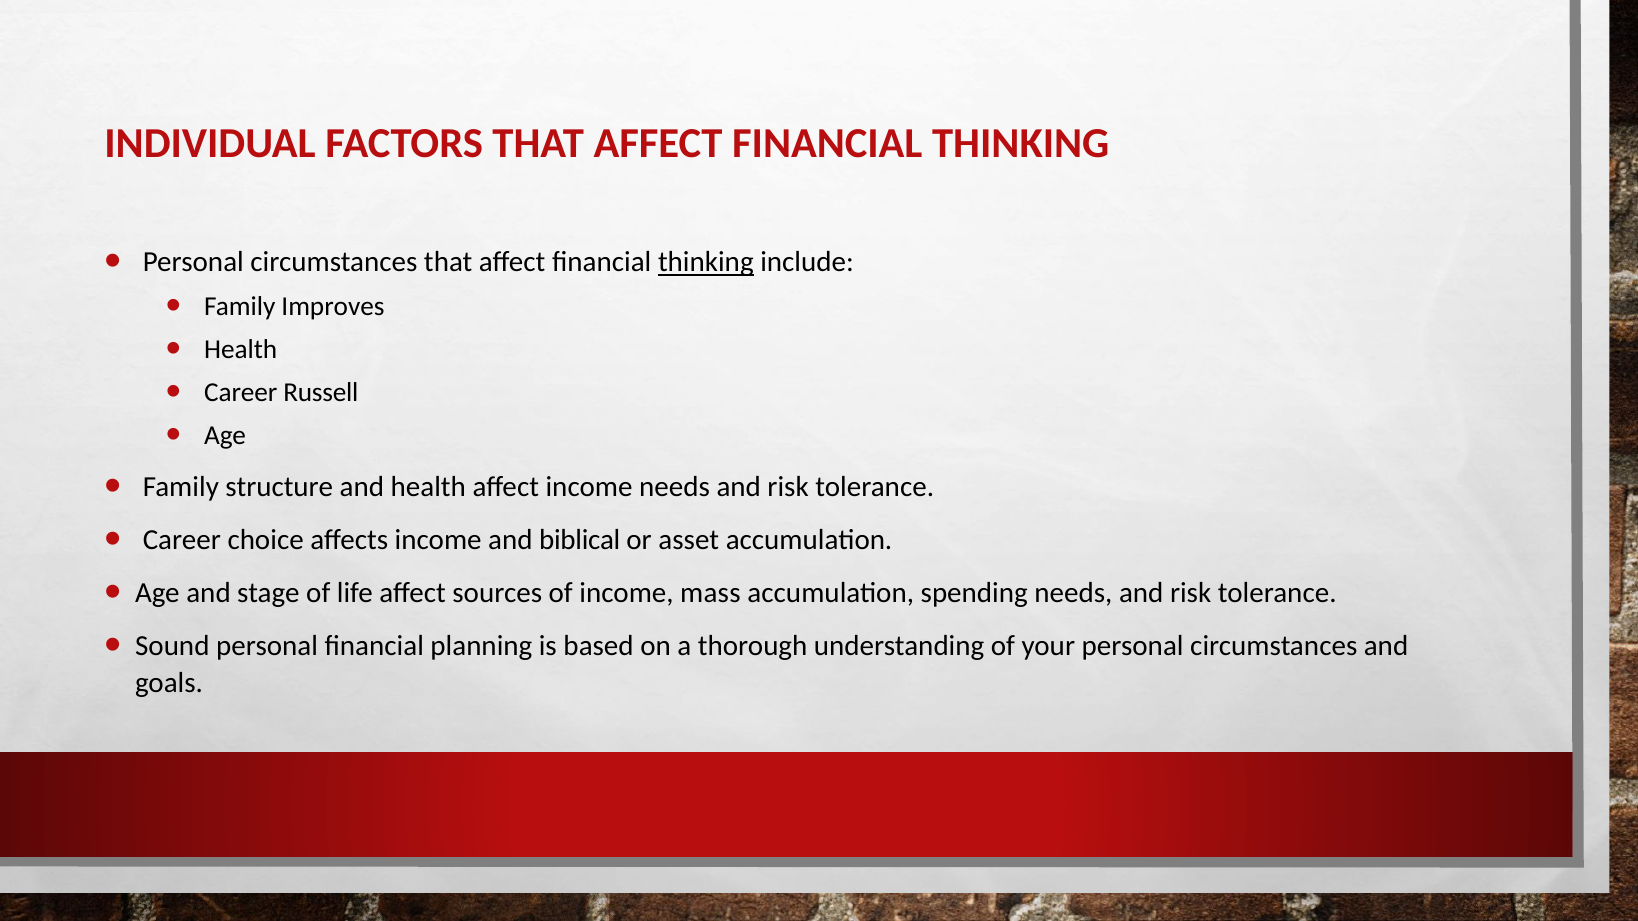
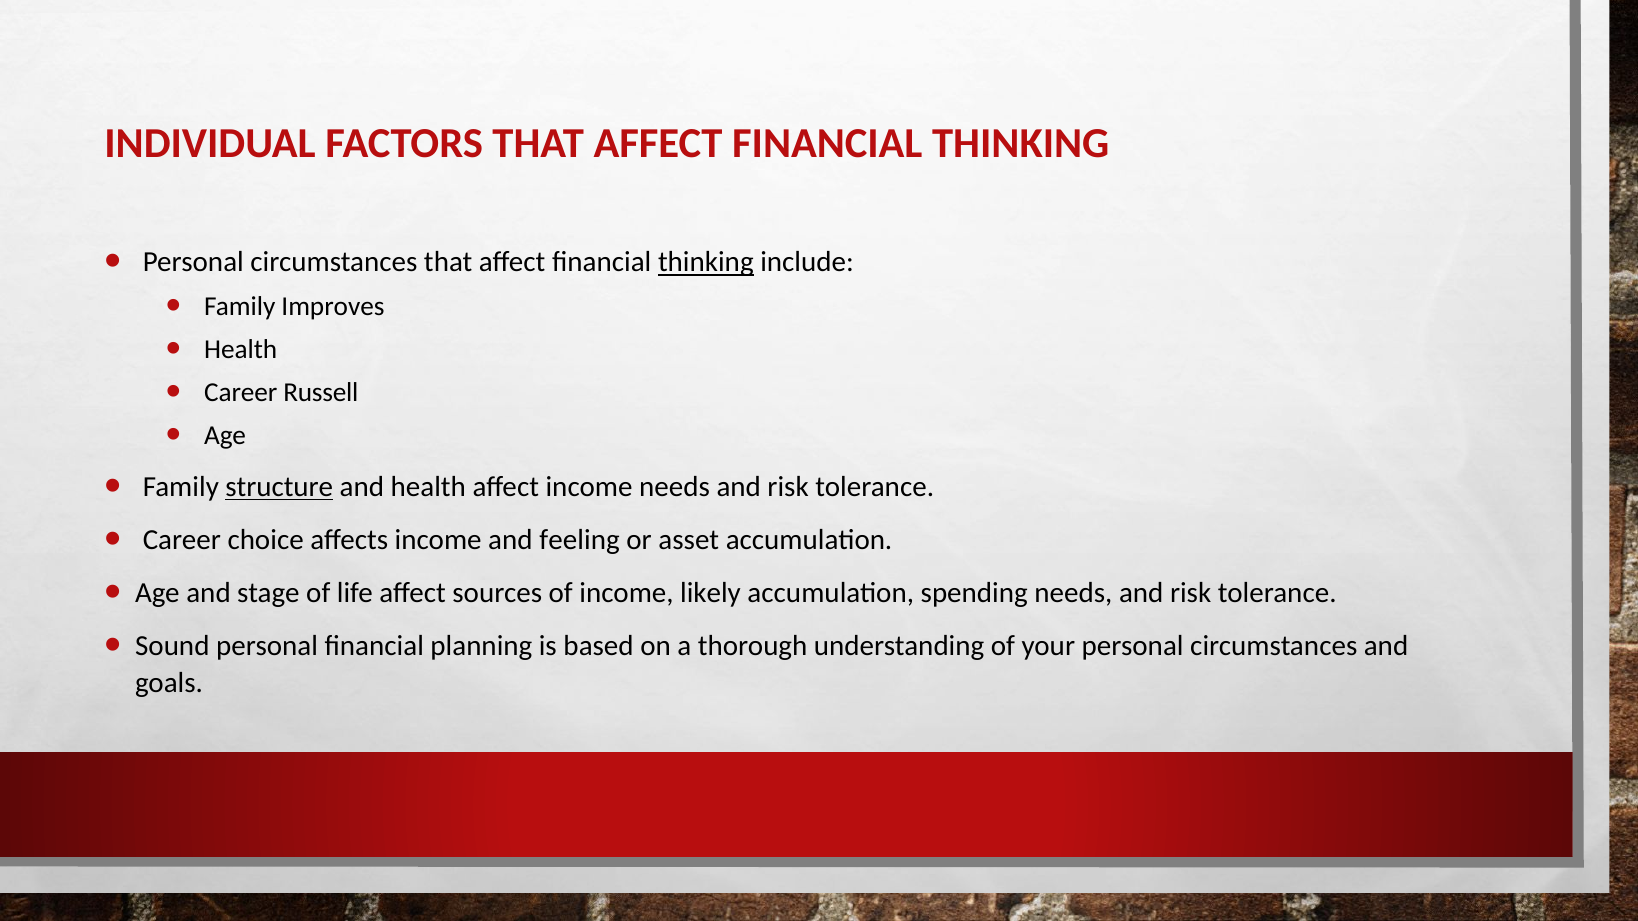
structure underline: none -> present (279, 487)
biblical: biblical -> feeling (580, 540)
mass: mass -> likely (711, 593)
